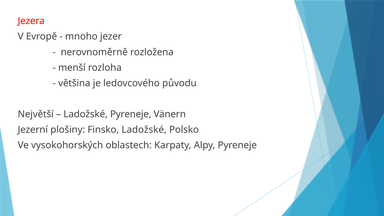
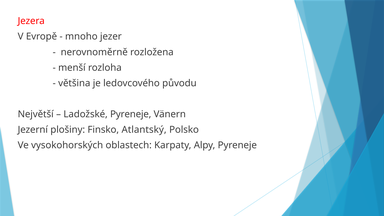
Finsko Ladožské: Ladožské -> Atlantský (144, 130)
